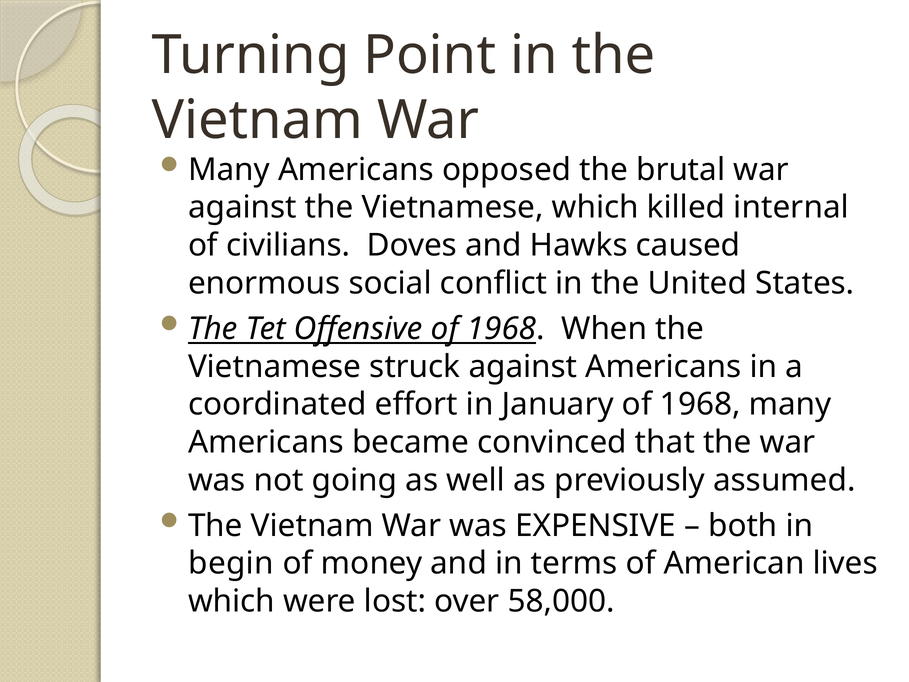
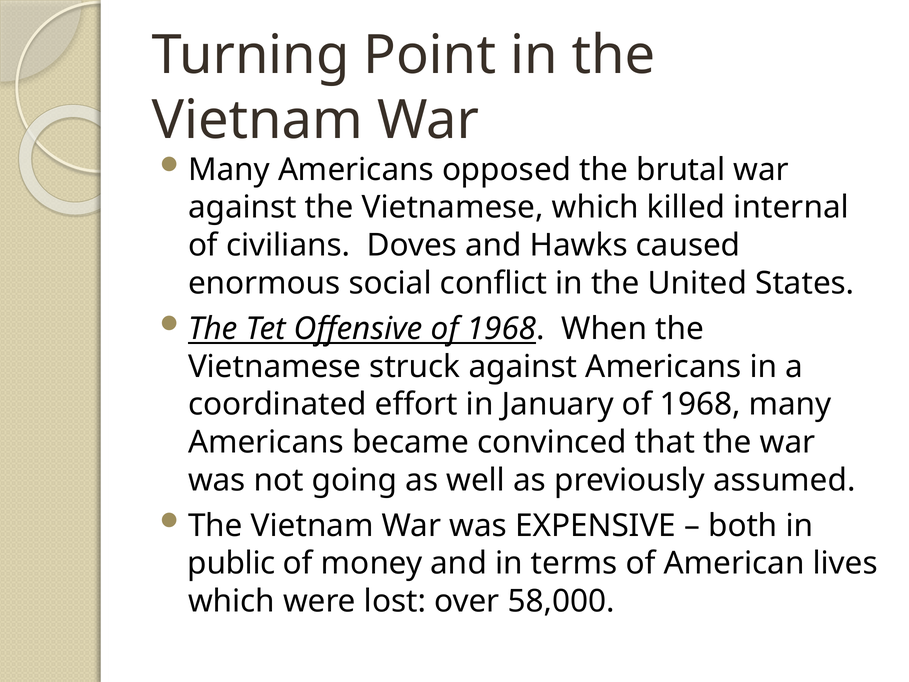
begin: begin -> public (232, 563)
